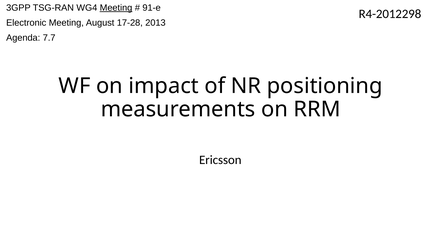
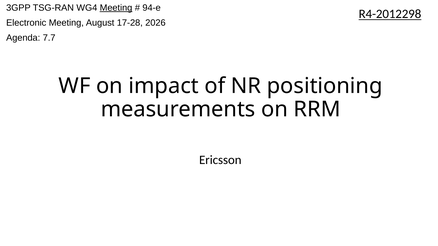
91-e: 91-e -> 94-e (152, 8)
R4-2012298 underline: none -> present (390, 14)
2013: 2013 -> 2026 (155, 23)
